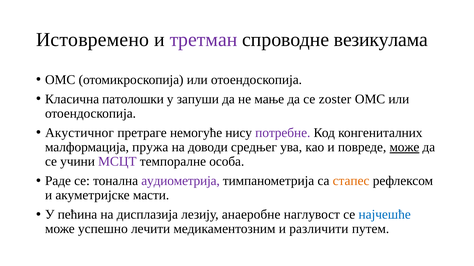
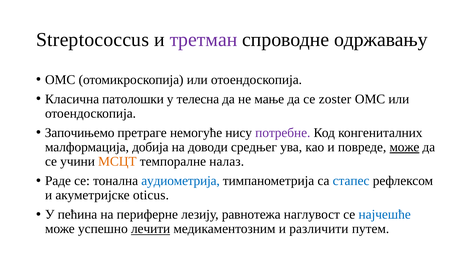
Истовремено: Истовремено -> Streptococcus (93, 40)
везикулама: везикулама -> одржавању (381, 40)
запуши: запуши -> телесна (198, 99)
Акустичног: Акустичног -> Започињемо (80, 133)
пружа: пружа -> добија (150, 147)
МСЦТ colour: purple -> orange (117, 162)
особа: особа -> налаз (227, 162)
аудиометрија colour: purple -> blue (181, 181)
стапес colour: orange -> blue (351, 181)
масти: масти -> oticus (151, 196)
дисплазија: дисплазија -> периферне (147, 215)
анаеробне: анаеробне -> равнотежа (251, 215)
лечити underline: none -> present (151, 229)
